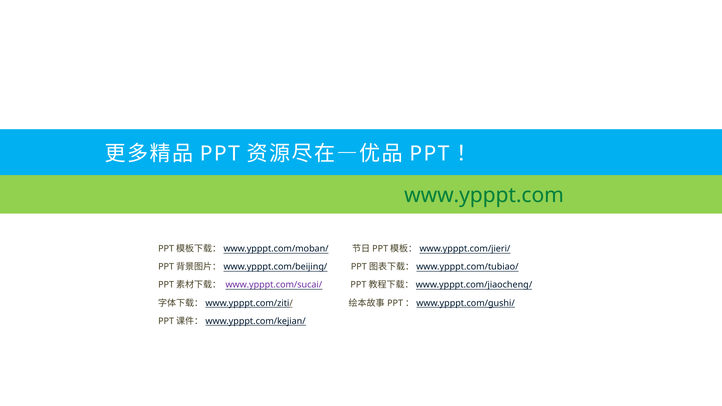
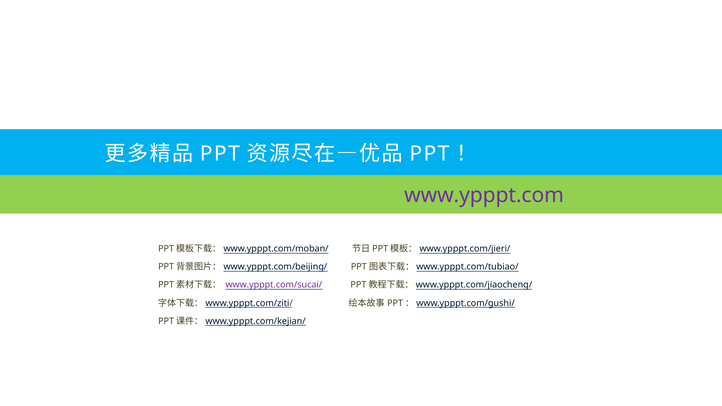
www.ypppt.com colour: green -> purple (484, 196)
